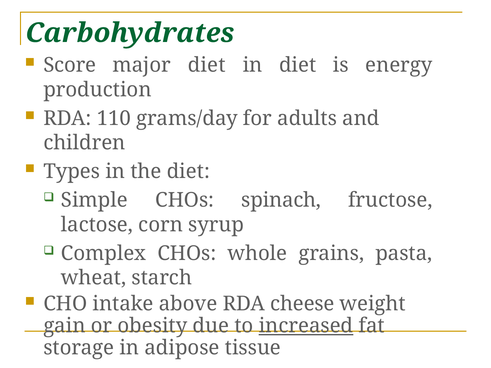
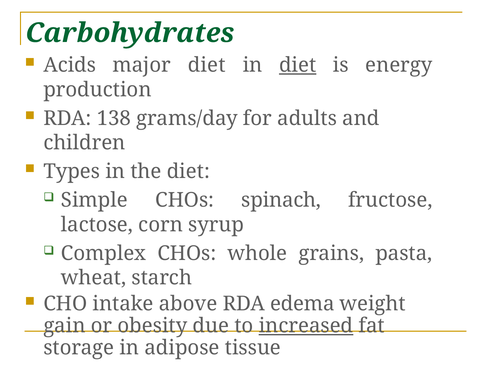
Score: Score -> Acids (70, 65)
diet underline: none -> present (298, 65)
110: 110 -> 138 (114, 118)
cheese: cheese -> edema (302, 304)
